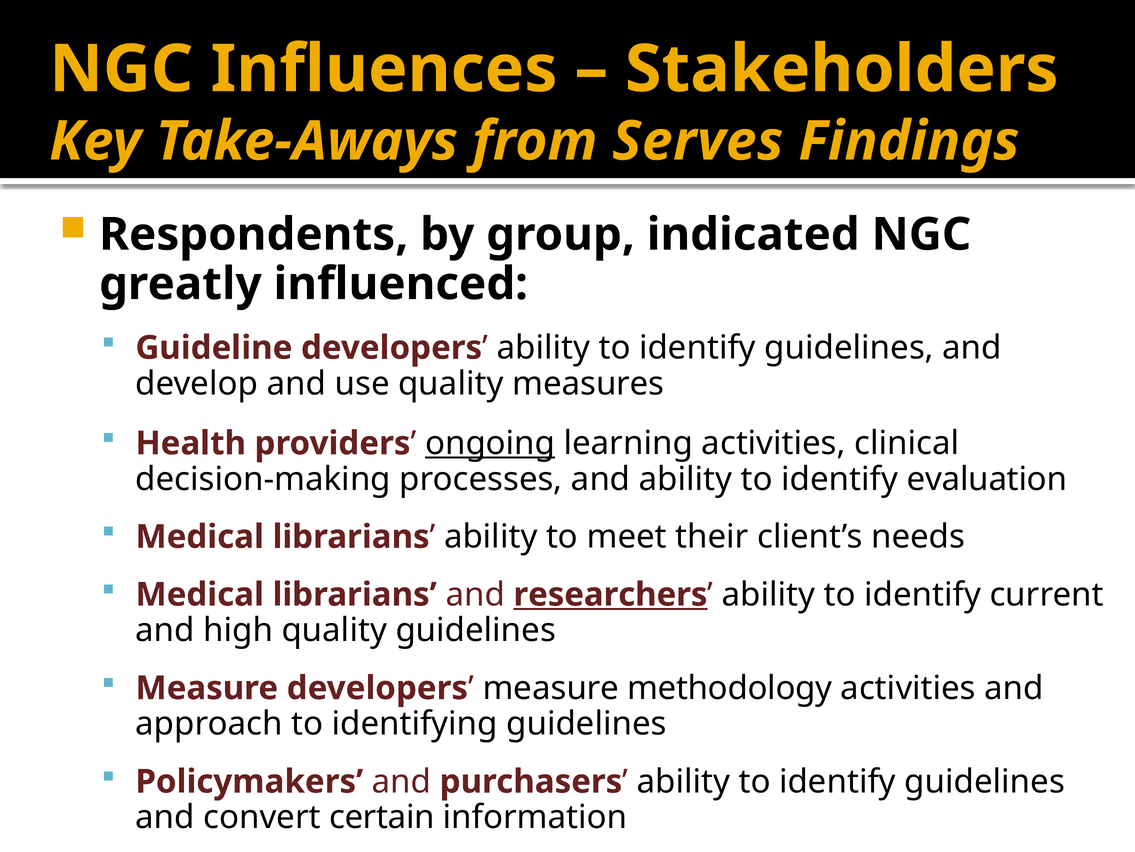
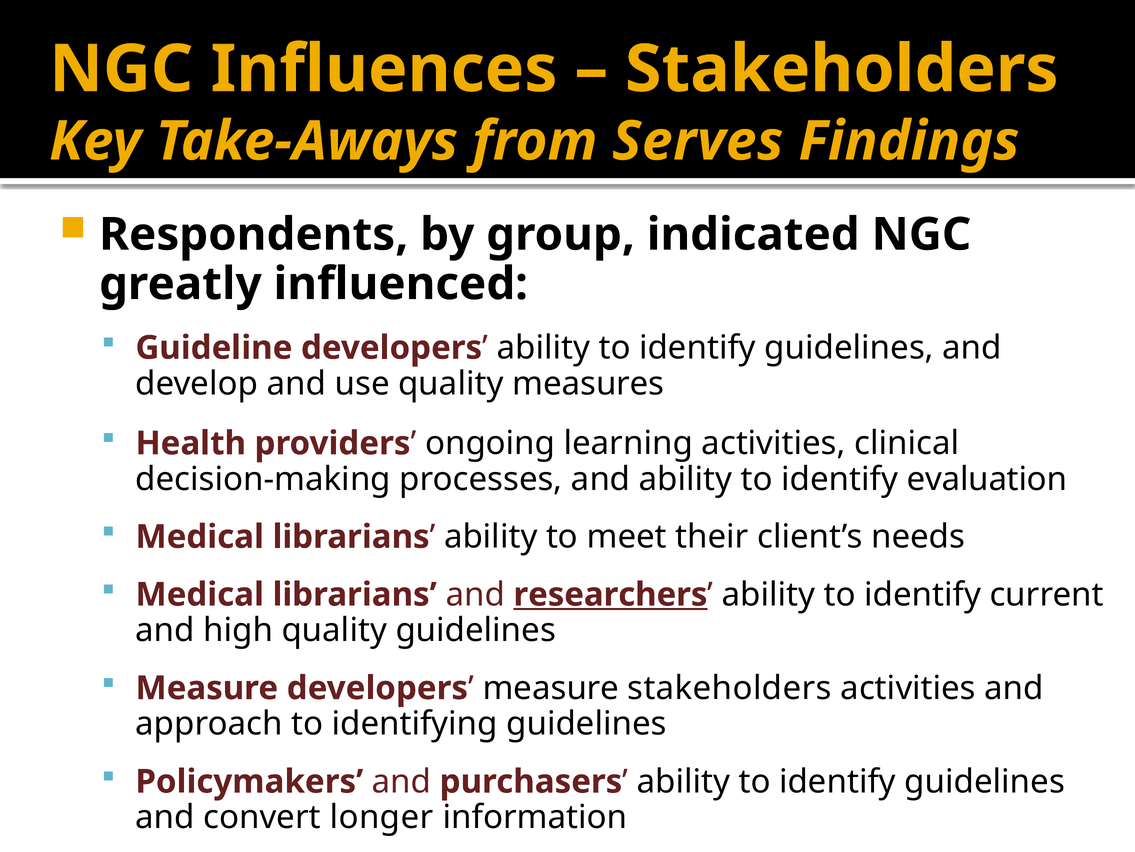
ongoing underline: present -> none (490, 443)
measure methodology: methodology -> stakeholders (729, 688)
certain: certain -> longer (382, 817)
